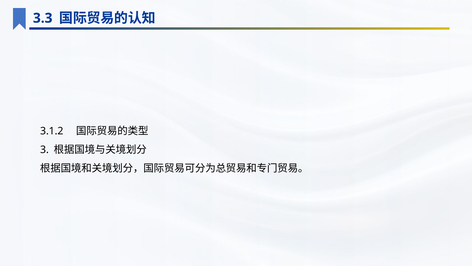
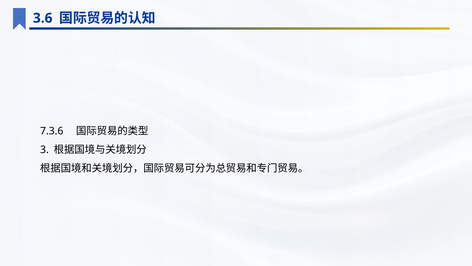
3.3: 3.3 -> 3.6 (43, 18)
3.1.2: 3.1.2 -> 7.3.6 (52, 131)
